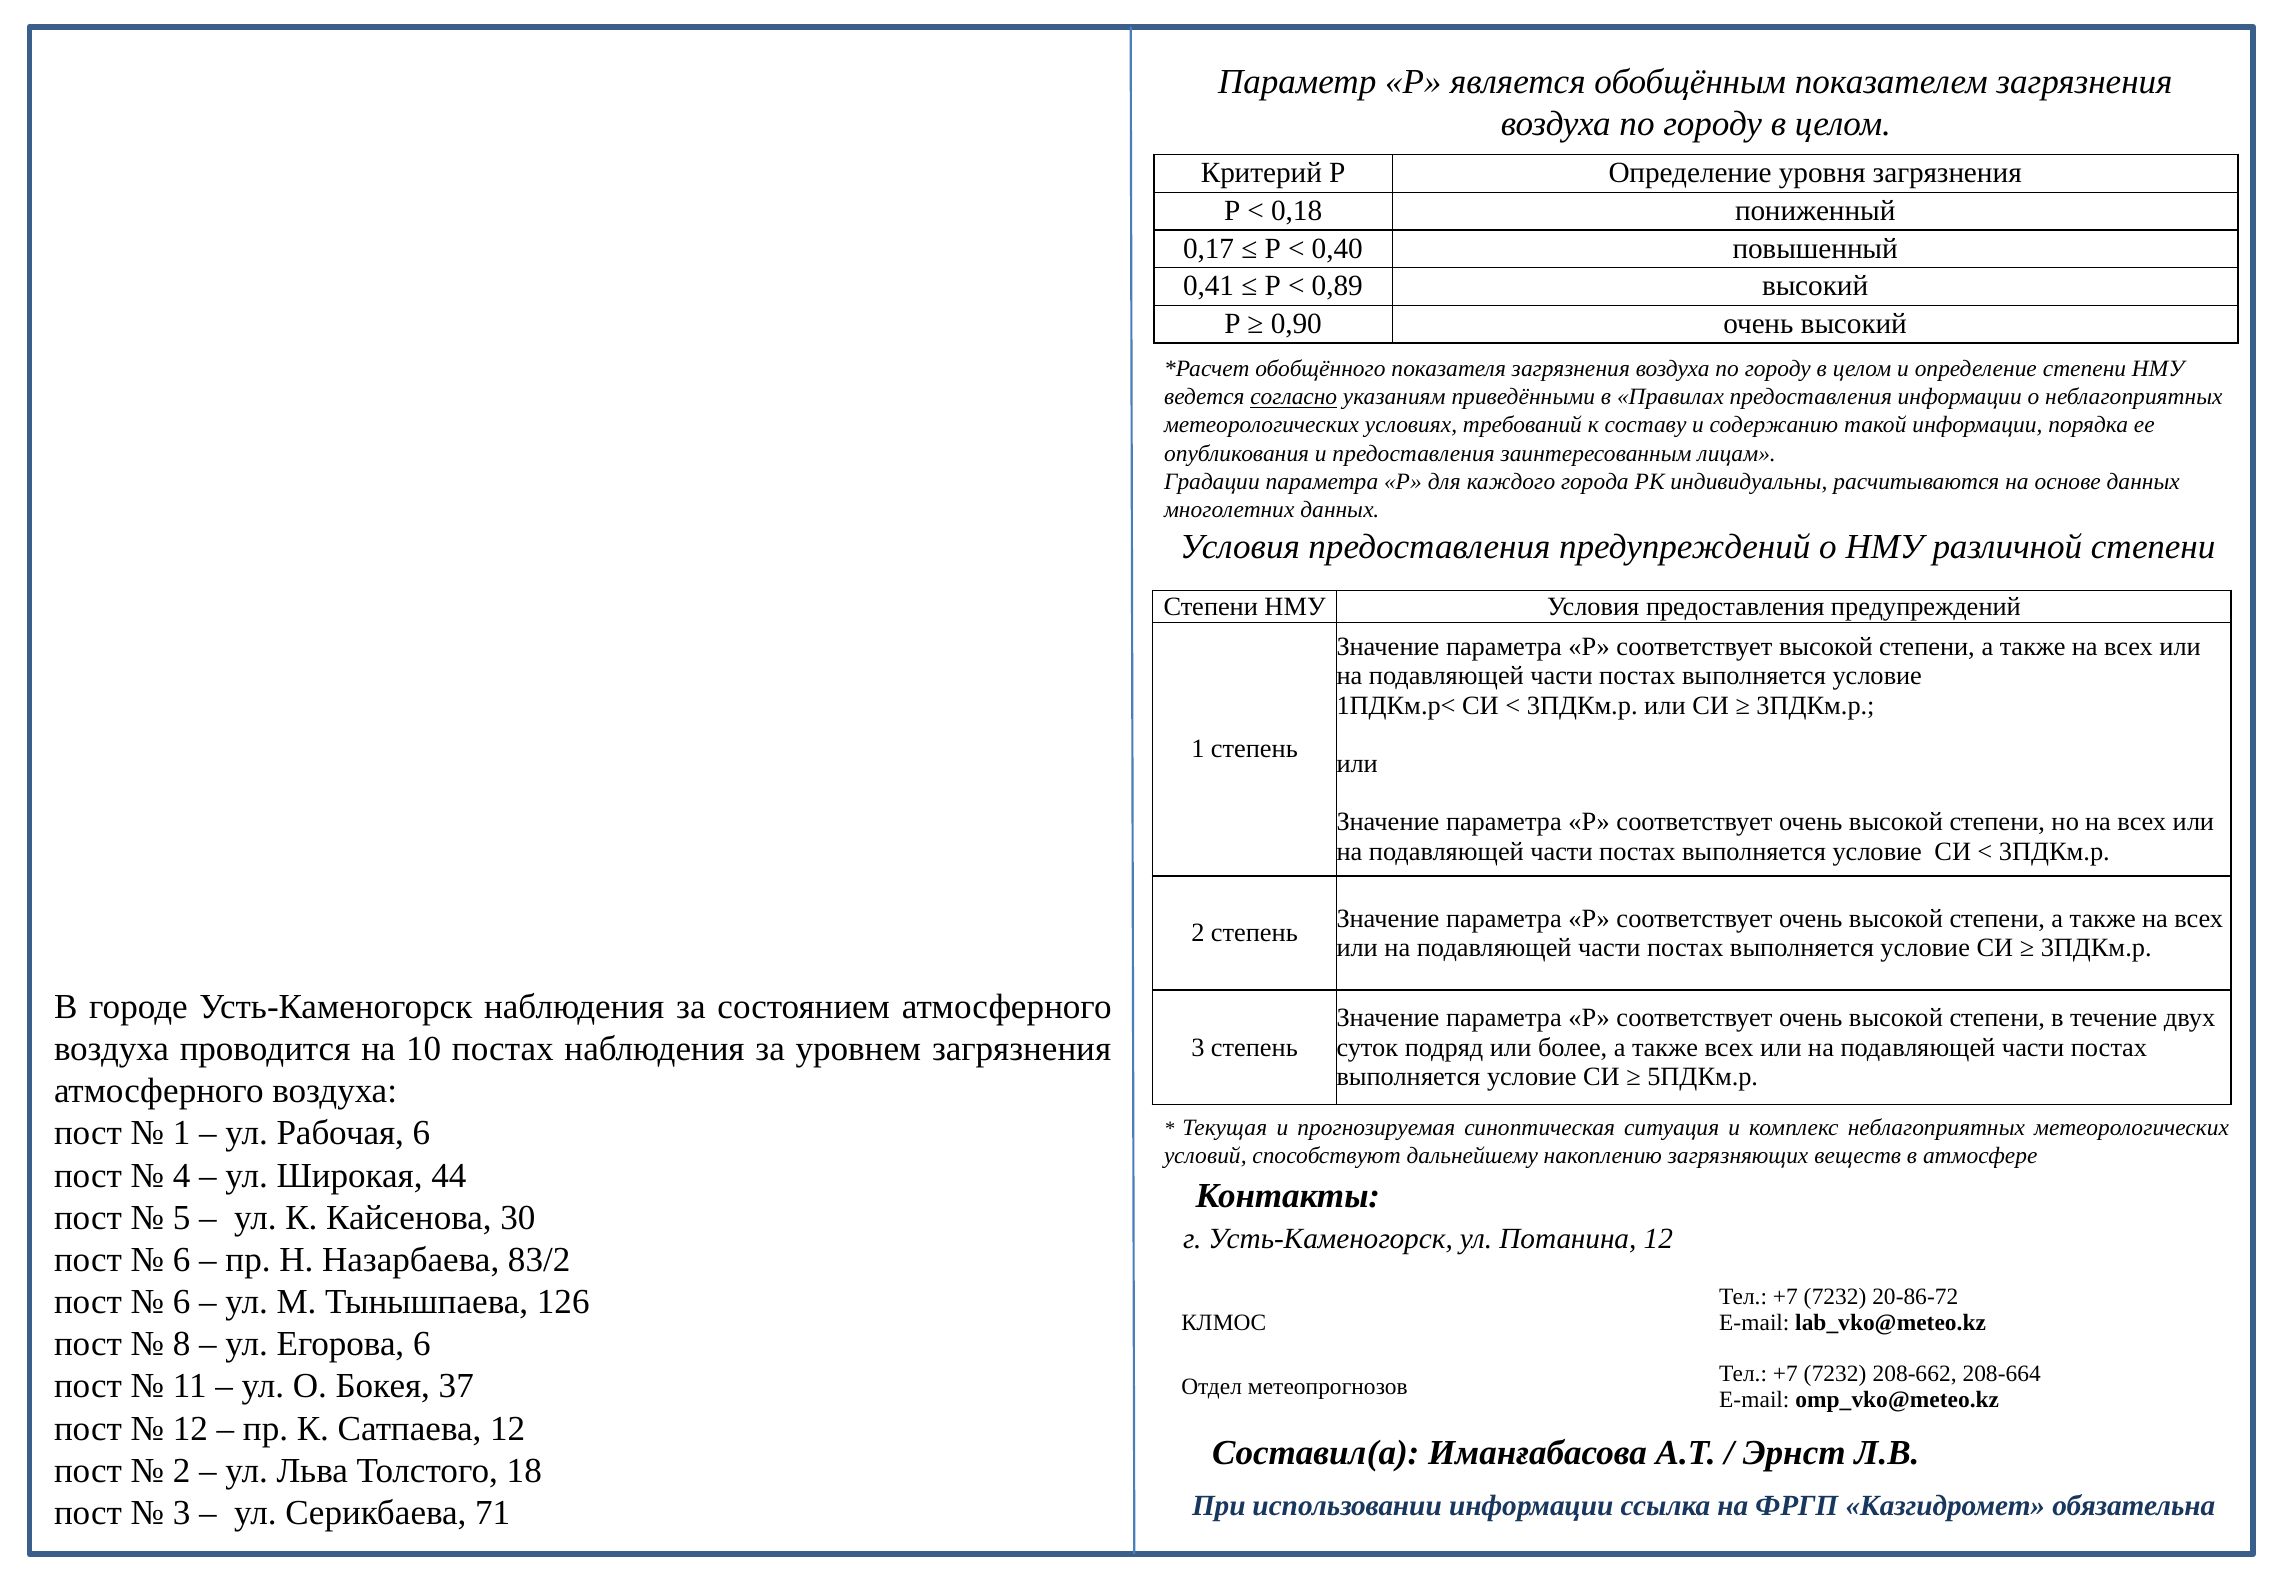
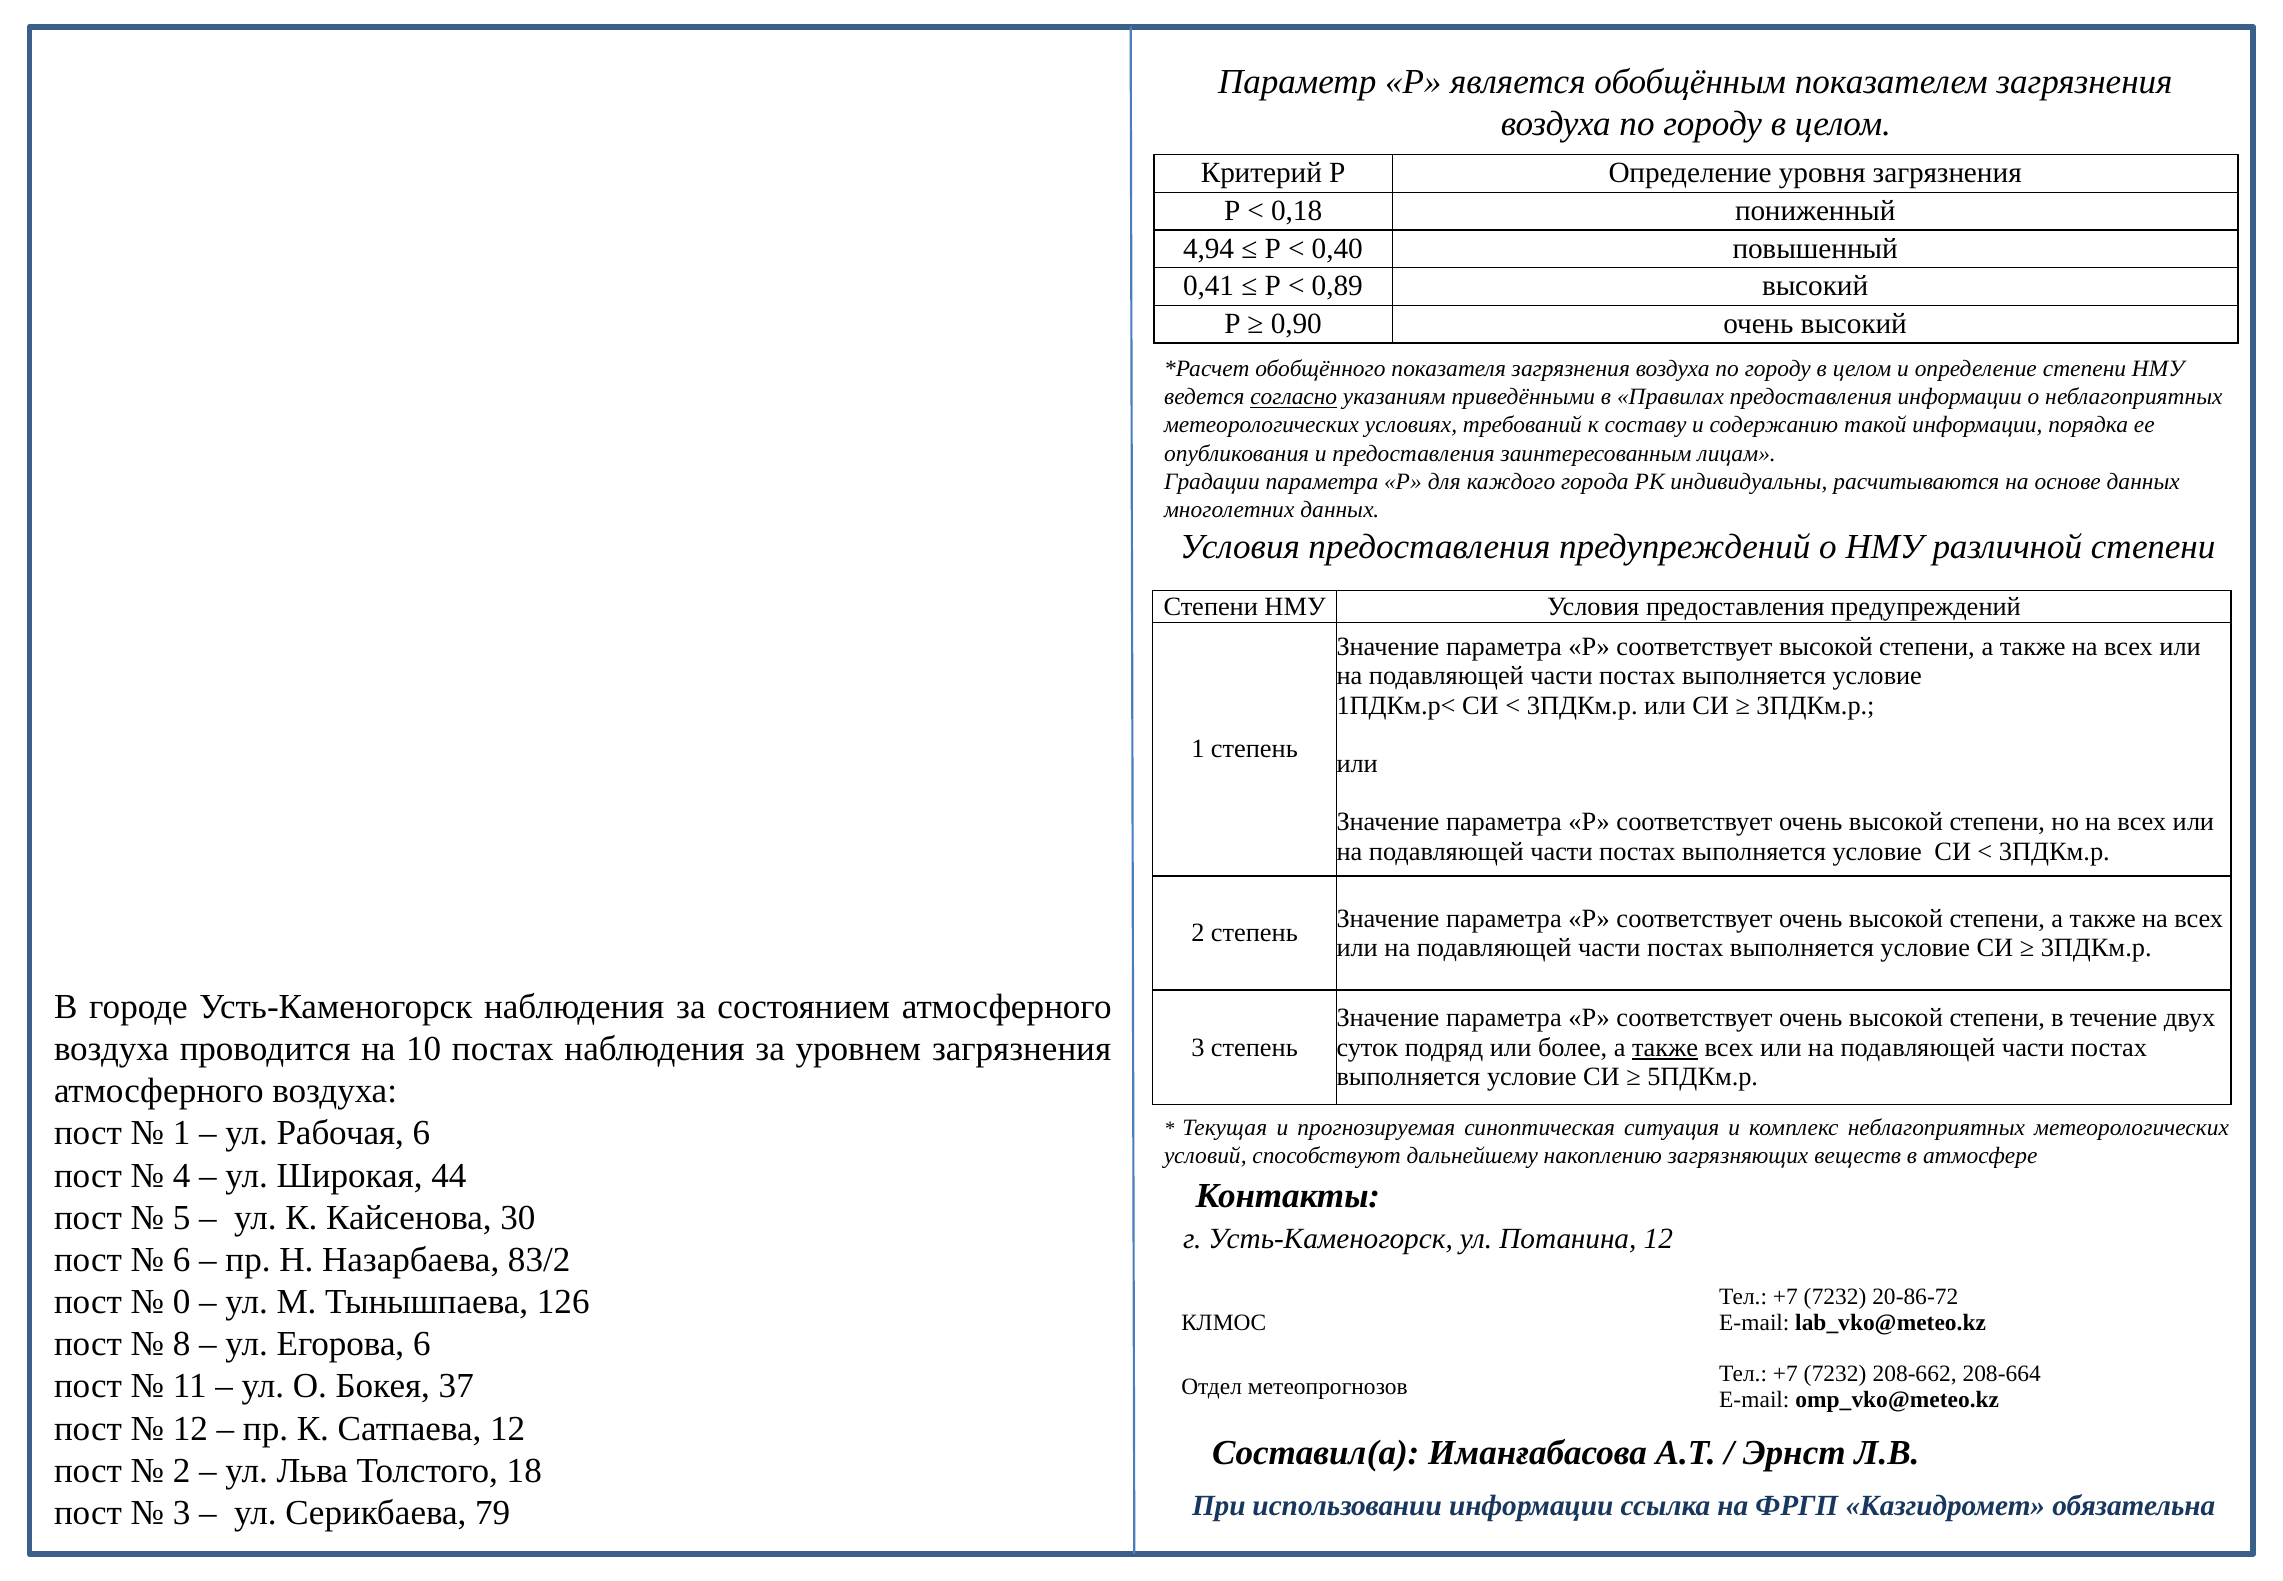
0,17: 0,17 -> 4,94 (1209, 249)
также underline: none -> present (1665, 1047)
6: 6 -> 0 (182, 1302)
71: 71 -> 79 (493, 1512)
